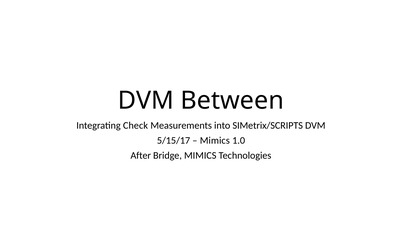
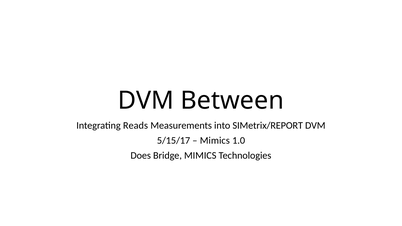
Check: Check -> Reads (135, 126)
SIMetrix/SCRIPTS: SIMetrix/SCRIPTS -> SIMetrix/REPORT (268, 126)
After: After -> Does (141, 156)
